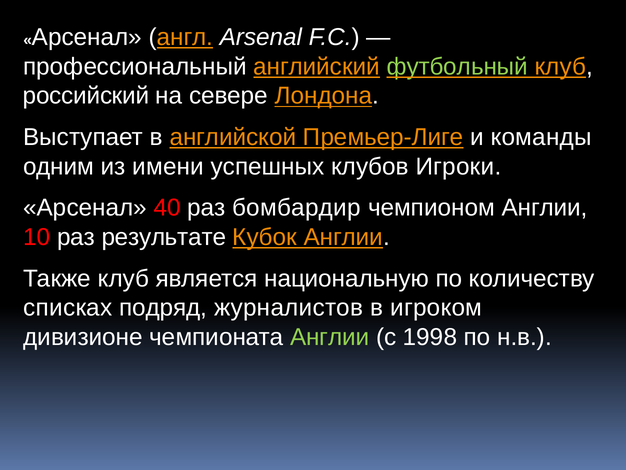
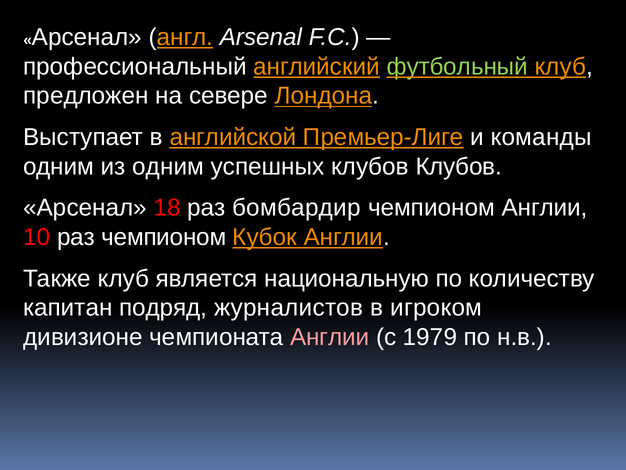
российский: российский -> предложен (86, 96)
из имени: имени -> одним (168, 166)
клубов Игроки: Игроки -> Клубов (459, 166)
40: 40 -> 18 (167, 208)
раз результате: результате -> чемпионом (164, 237)
списках: списках -> капитан (68, 308)
Англии colour: light green -> pink (330, 337)
1998: 1998 -> 1979 (430, 337)
